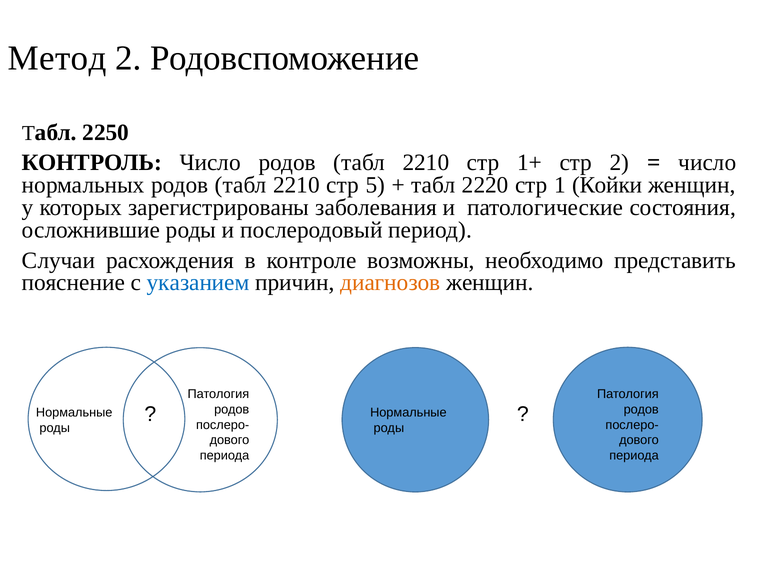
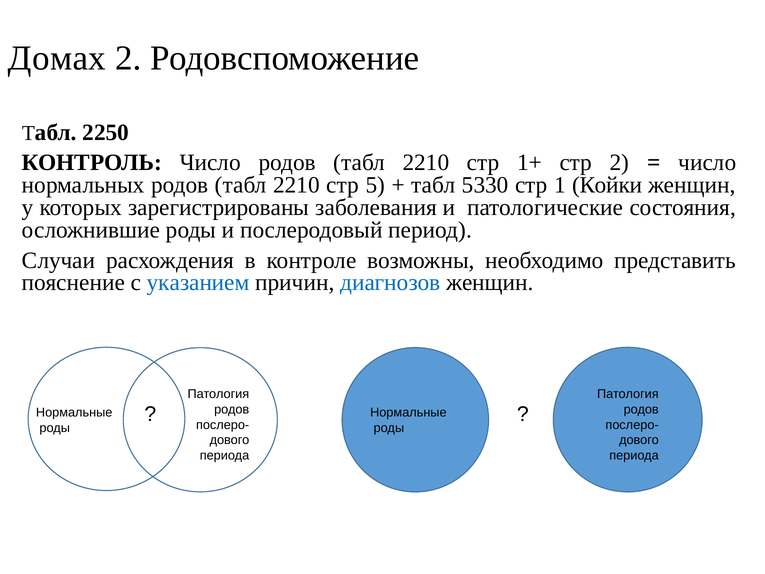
Метод: Метод -> Домах (57, 58)
2220: 2220 -> 5330 (485, 185)
диагнозов colour: orange -> blue (390, 283)
